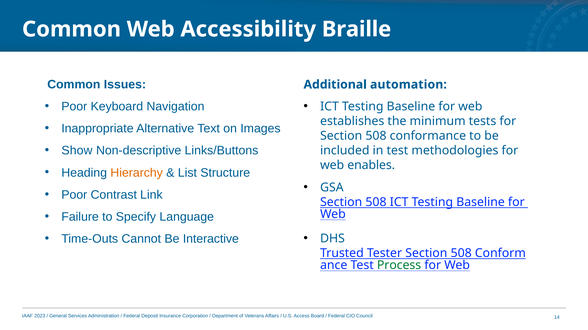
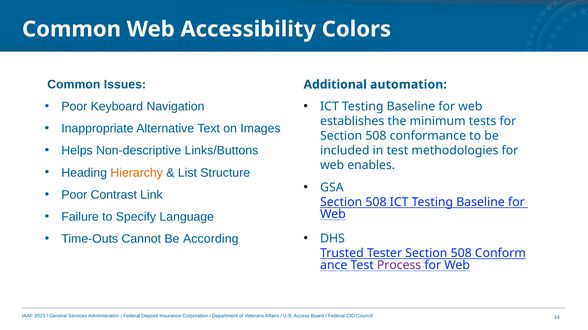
Braille: Braille -> Colors (356, 29)
Show: Show -> Helps (77, 151)
Interactive: Interactive -> According (211, 239)
Process colour: green -> purple (399, 266)
